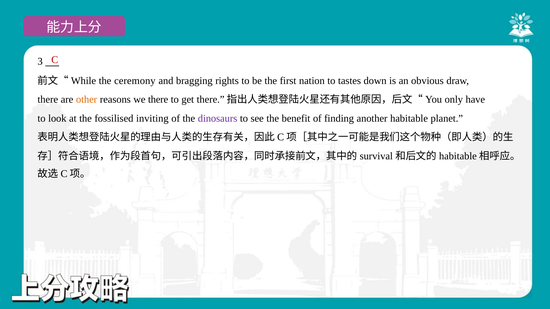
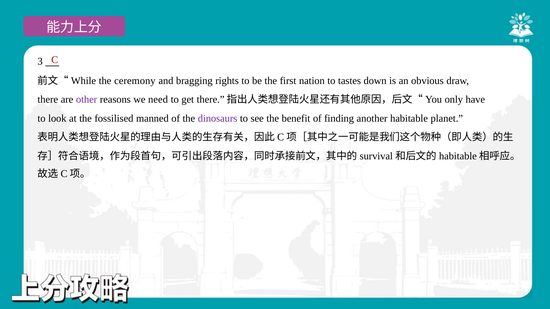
other colour: orange -> purple (87, 100)
we there: there -> need (158, 100)
inviting: inviting -> manned (152, 119)
